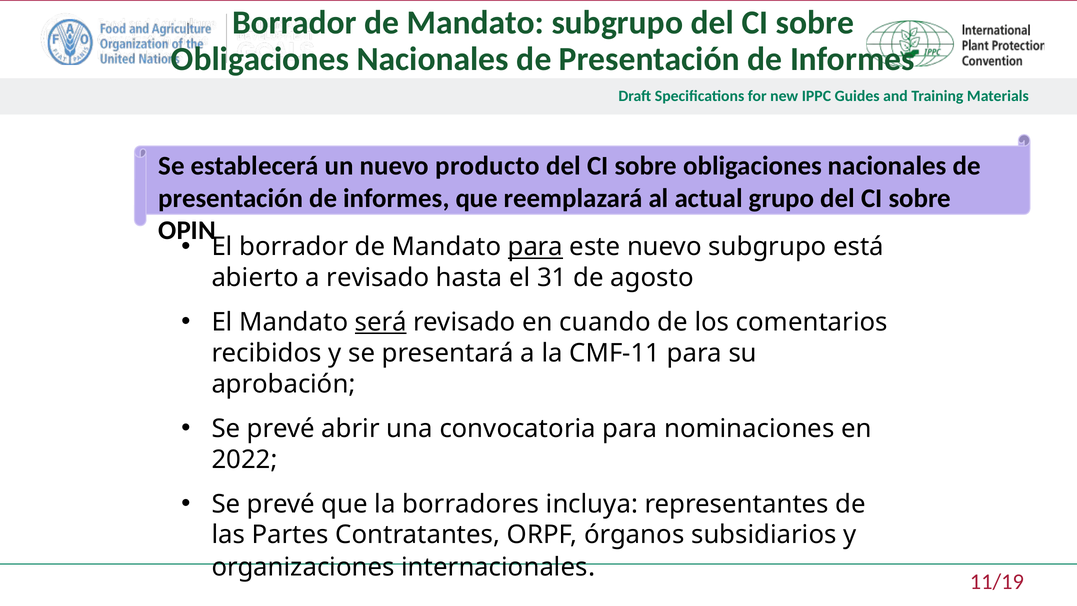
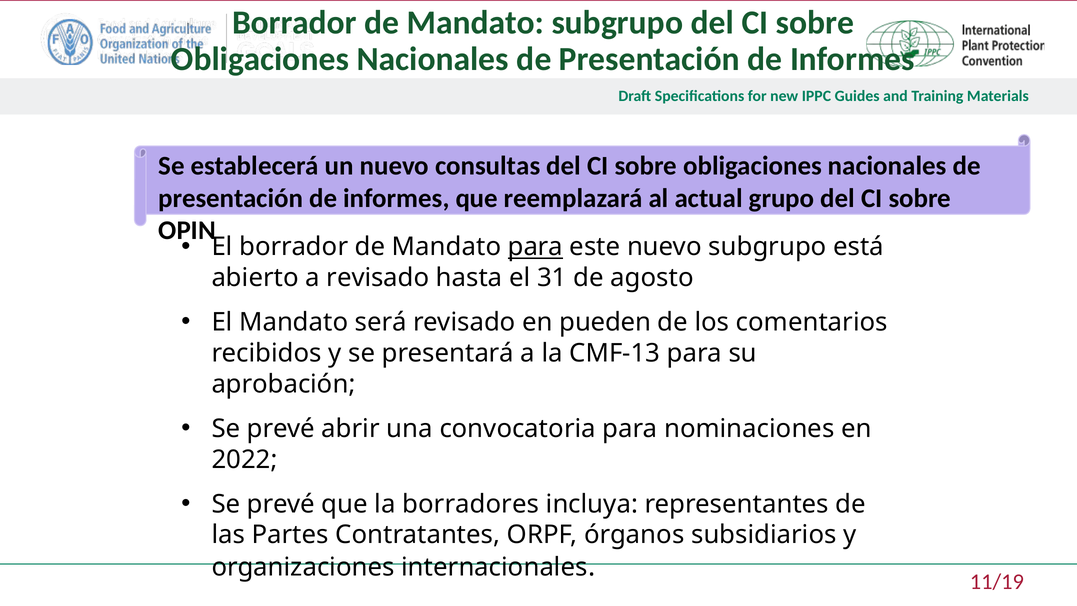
producto: producto -> consultas (488, 166)
será underline: present -> none (381, 322)
cuando: cuando -> pueden (605, 322)
CMF-11: CMF-11 -> CMF-13 (615, 353)
